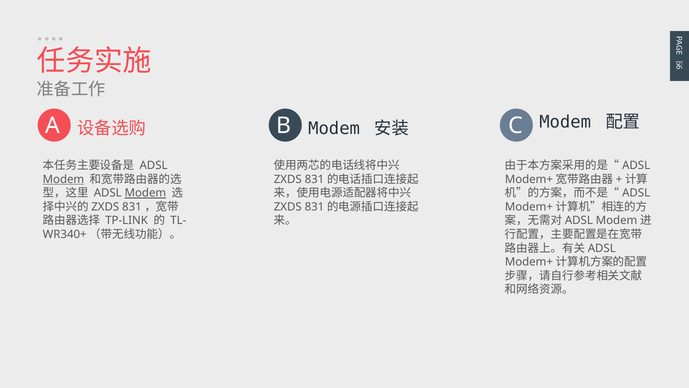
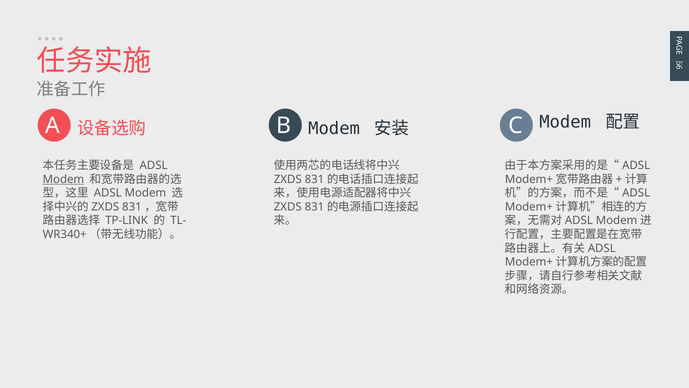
Modem underline: present -> none (145, 193)
